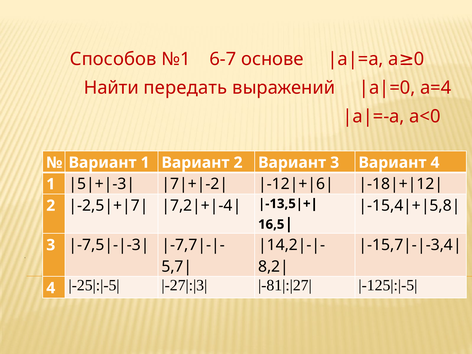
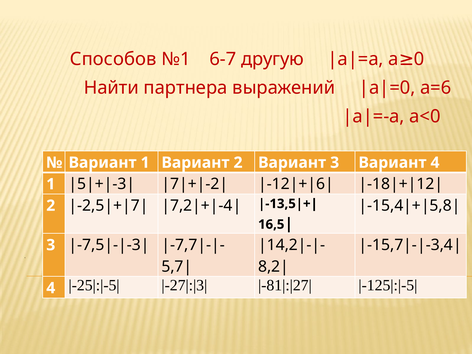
основе: основе -> другую (272, 59)
передать: передать -> партнера (186, 88)
a=4: a=4 -> a=6 (436, 88)
